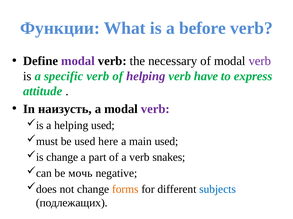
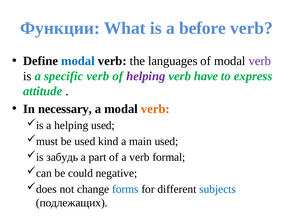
modal colour: purple -> blue (78, 61)
necessary: necessary -> languages (173, 61)
наизусть: наизусть -> necessary (65, 109)
verb colour: purple -> orange (155, 109)
here: here -> kind (108, 142)
change: change -> забудь (62, 158)
snakes: snakes -> formal (169, 158)
мочь: мочь -> could (81, 174)
forms colour: orange -> blue (125, 190)
